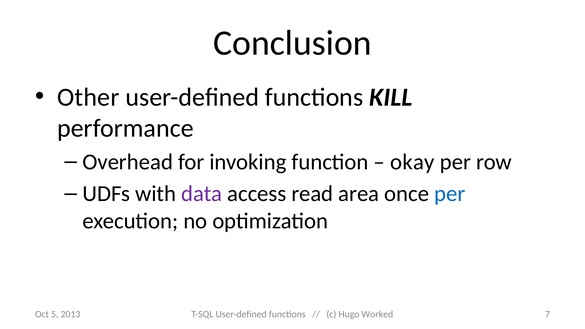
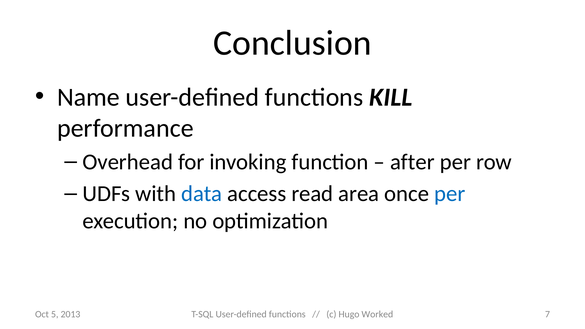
Other: Other -> Name (88, 97)
okay: okay -> after (412, 162)
data colour: purple -> blue (202, 194)
